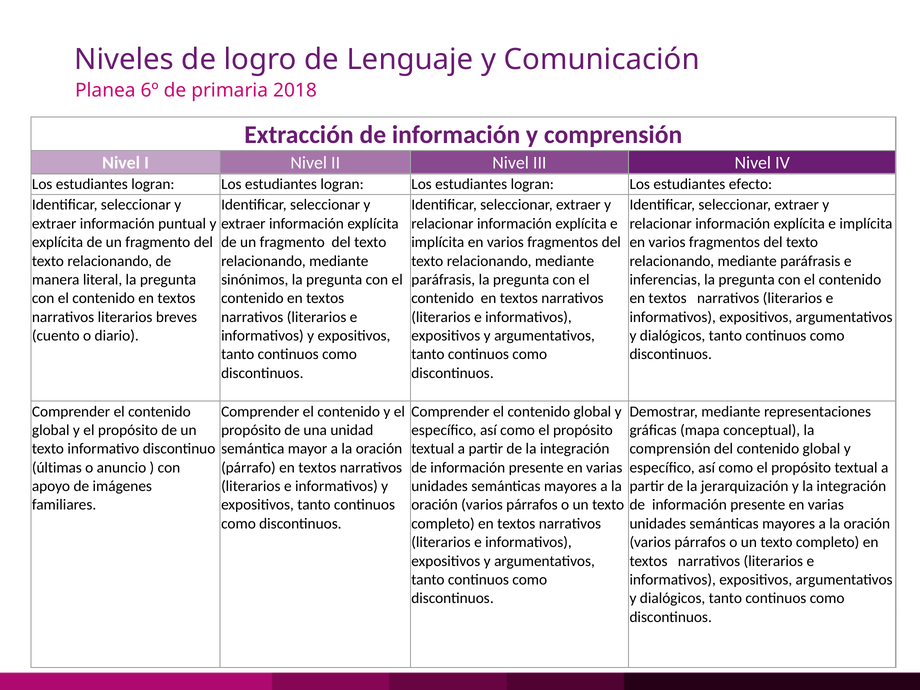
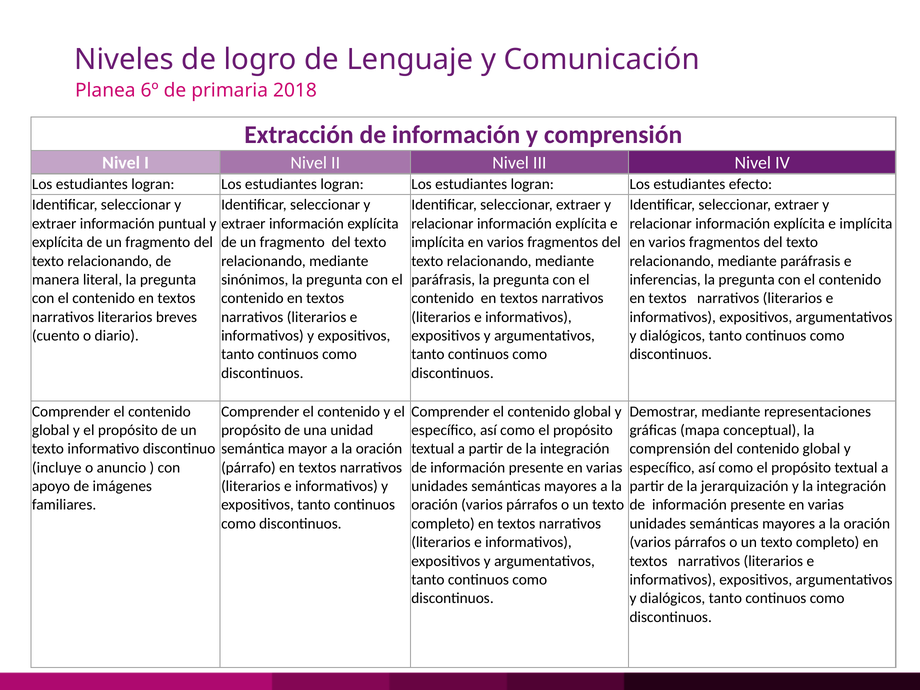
últimas: últimas -> incluye (57, 468)
